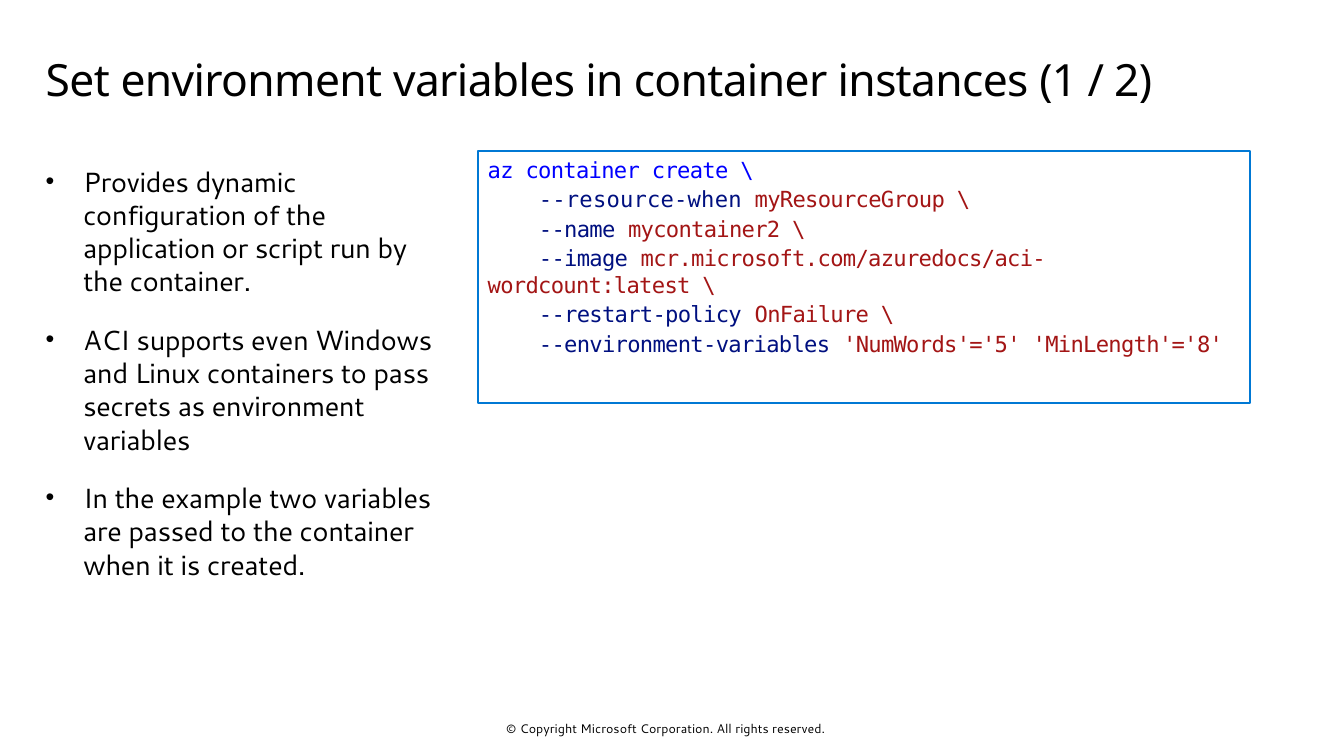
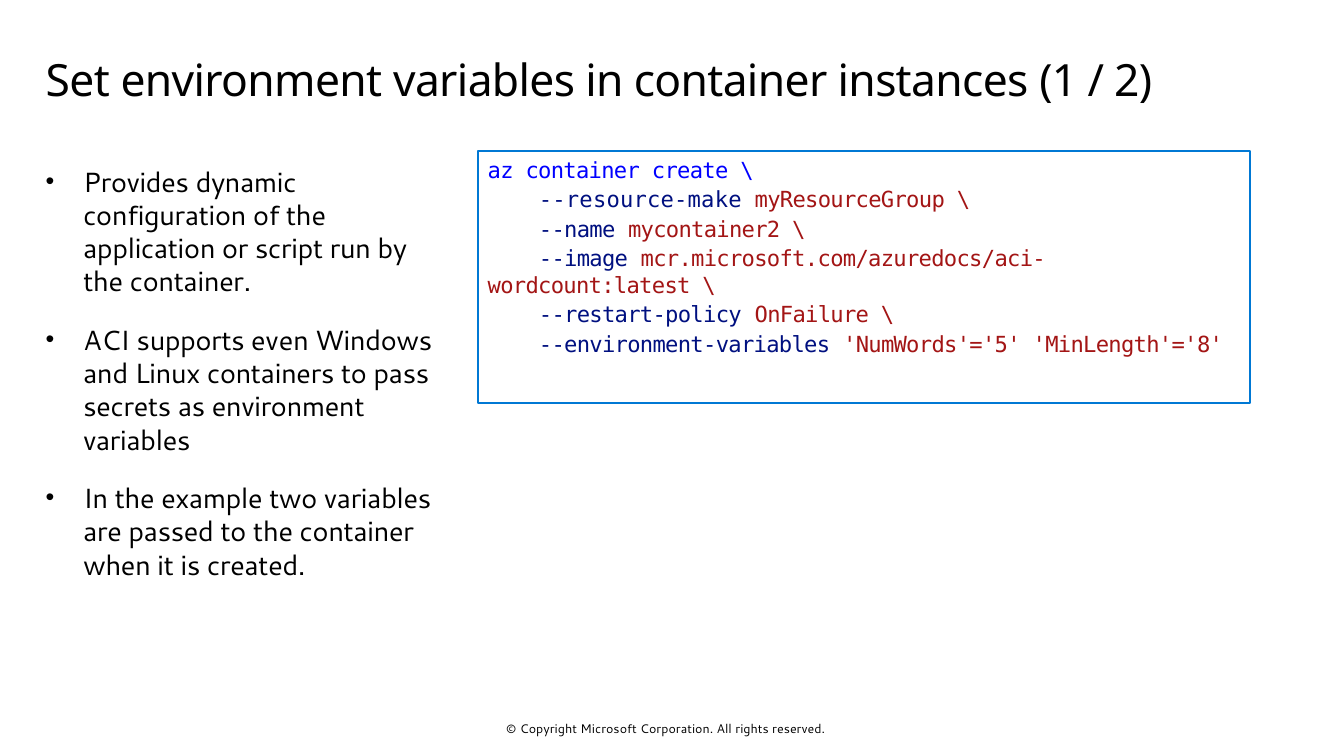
--resource-when: --resource-when -> --resource-make (640, 200)
